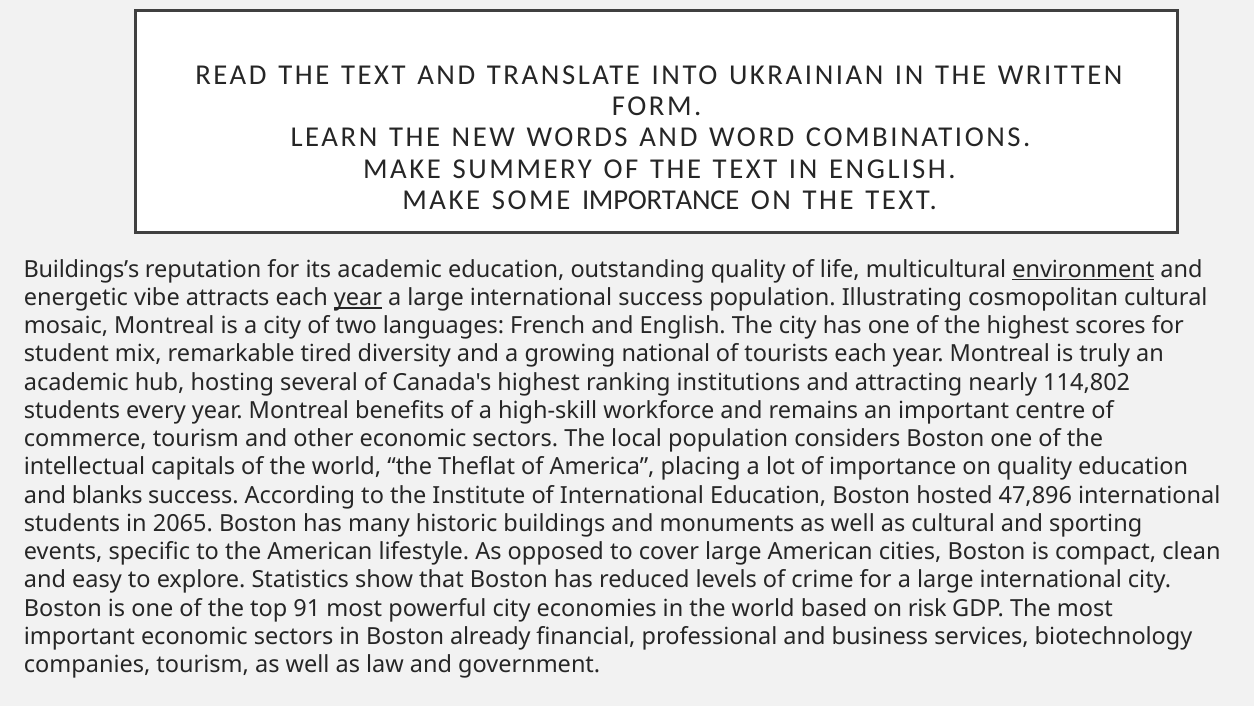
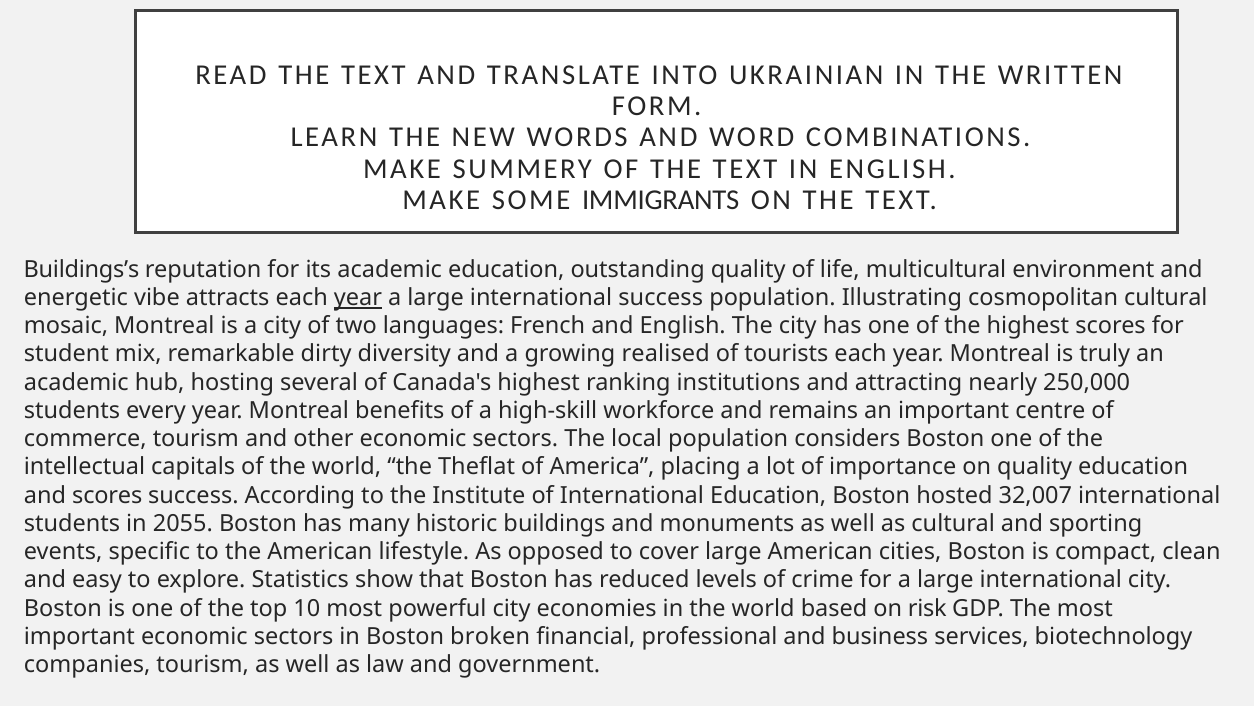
SOME IMPORTANCE: IMPORTANCE -> IMMIGRANTS (661, 199)
environment underline: present -> none (1083, 269)
tired: tired -> dirty (326, 354)
national: national -> realised (666, 354)
114,802: 114,802 -> 250,000 (1087, 382)
and blanks: blanks -> scores (107, 495)
47,896: 47,896 -> 32,007 (1035, 495)
2065: 2065 -> 2055 (183, 523)
91: 91 -> 10 (307, 608)
already: already -> broken (490, 636)
